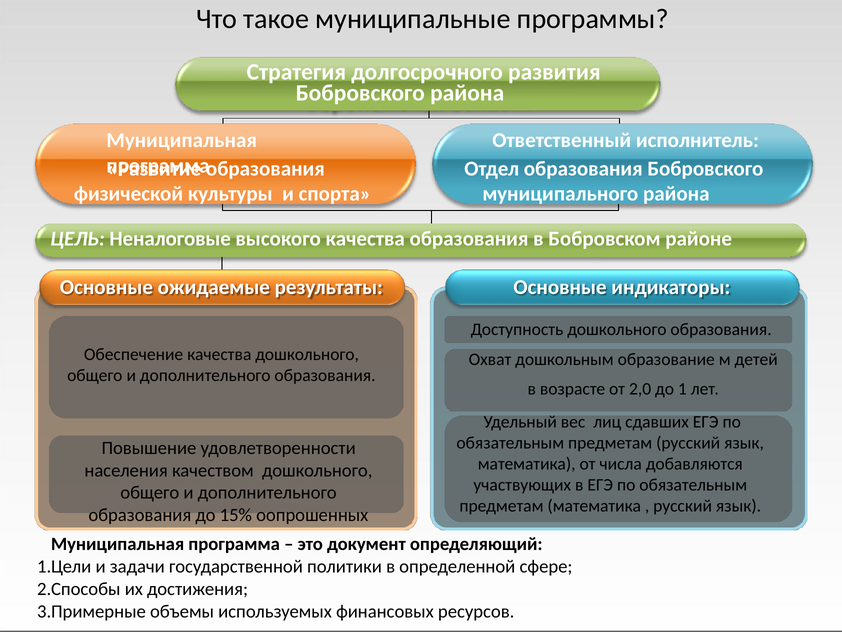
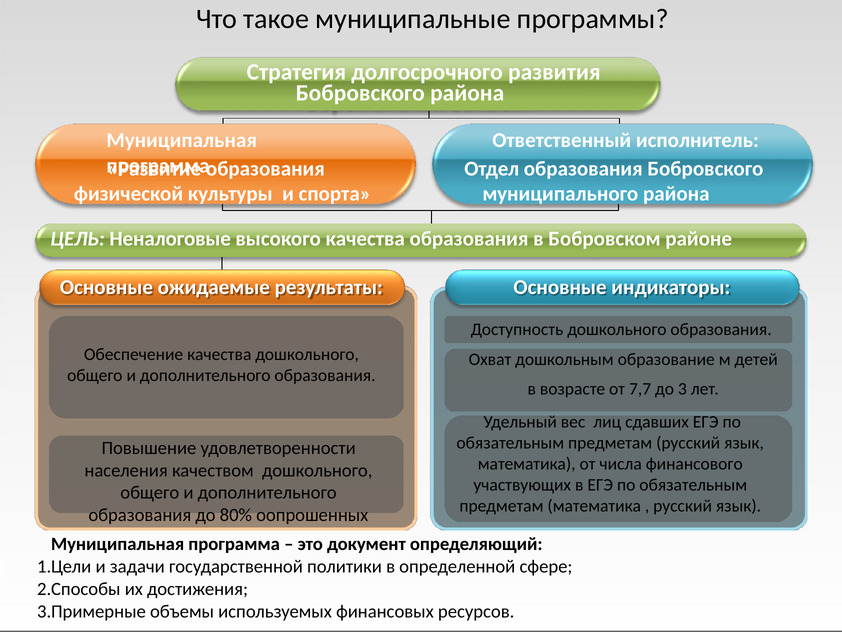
2,0: 2,0 -> 7,7 (640, 389)
1: 1 -> 3 (682, 389)
добавляются: добавляются -> финансового (694, 464)
15%: 15% -> 80% (236, 515)
